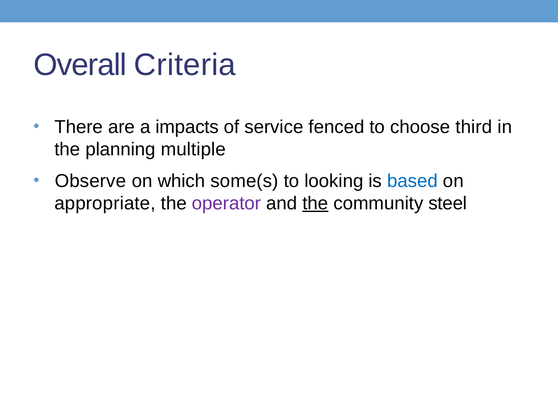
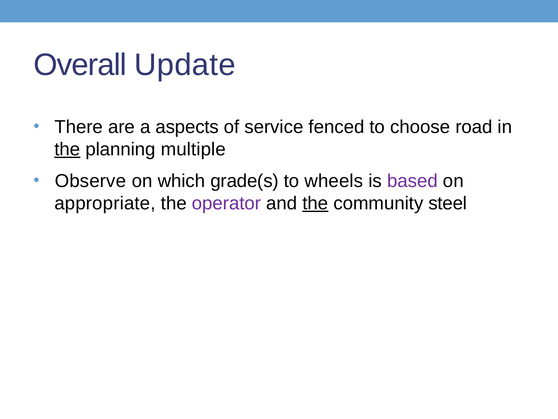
Criteria: Criteria -> Update (185, 65)
impacts: impacts -> aspects (187, 127)
third: third -> road (474, 127)
the underline: none -> present (67, 149)
some(s: some(s -> grade(s (245, 181)
looking: looking -> wheels (334, 181)
based colour: blue -> purple (412, 181)
